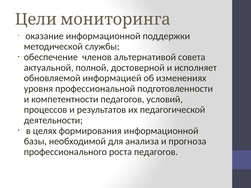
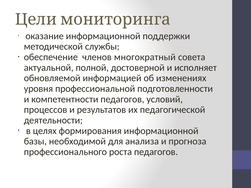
альтернативой: альтернативой -> многократный (145, 57)
